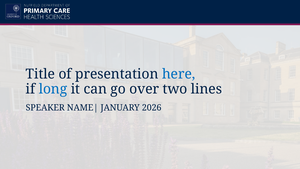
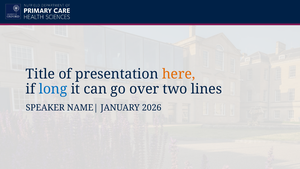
here colour: blue -> orange (179, 74)
